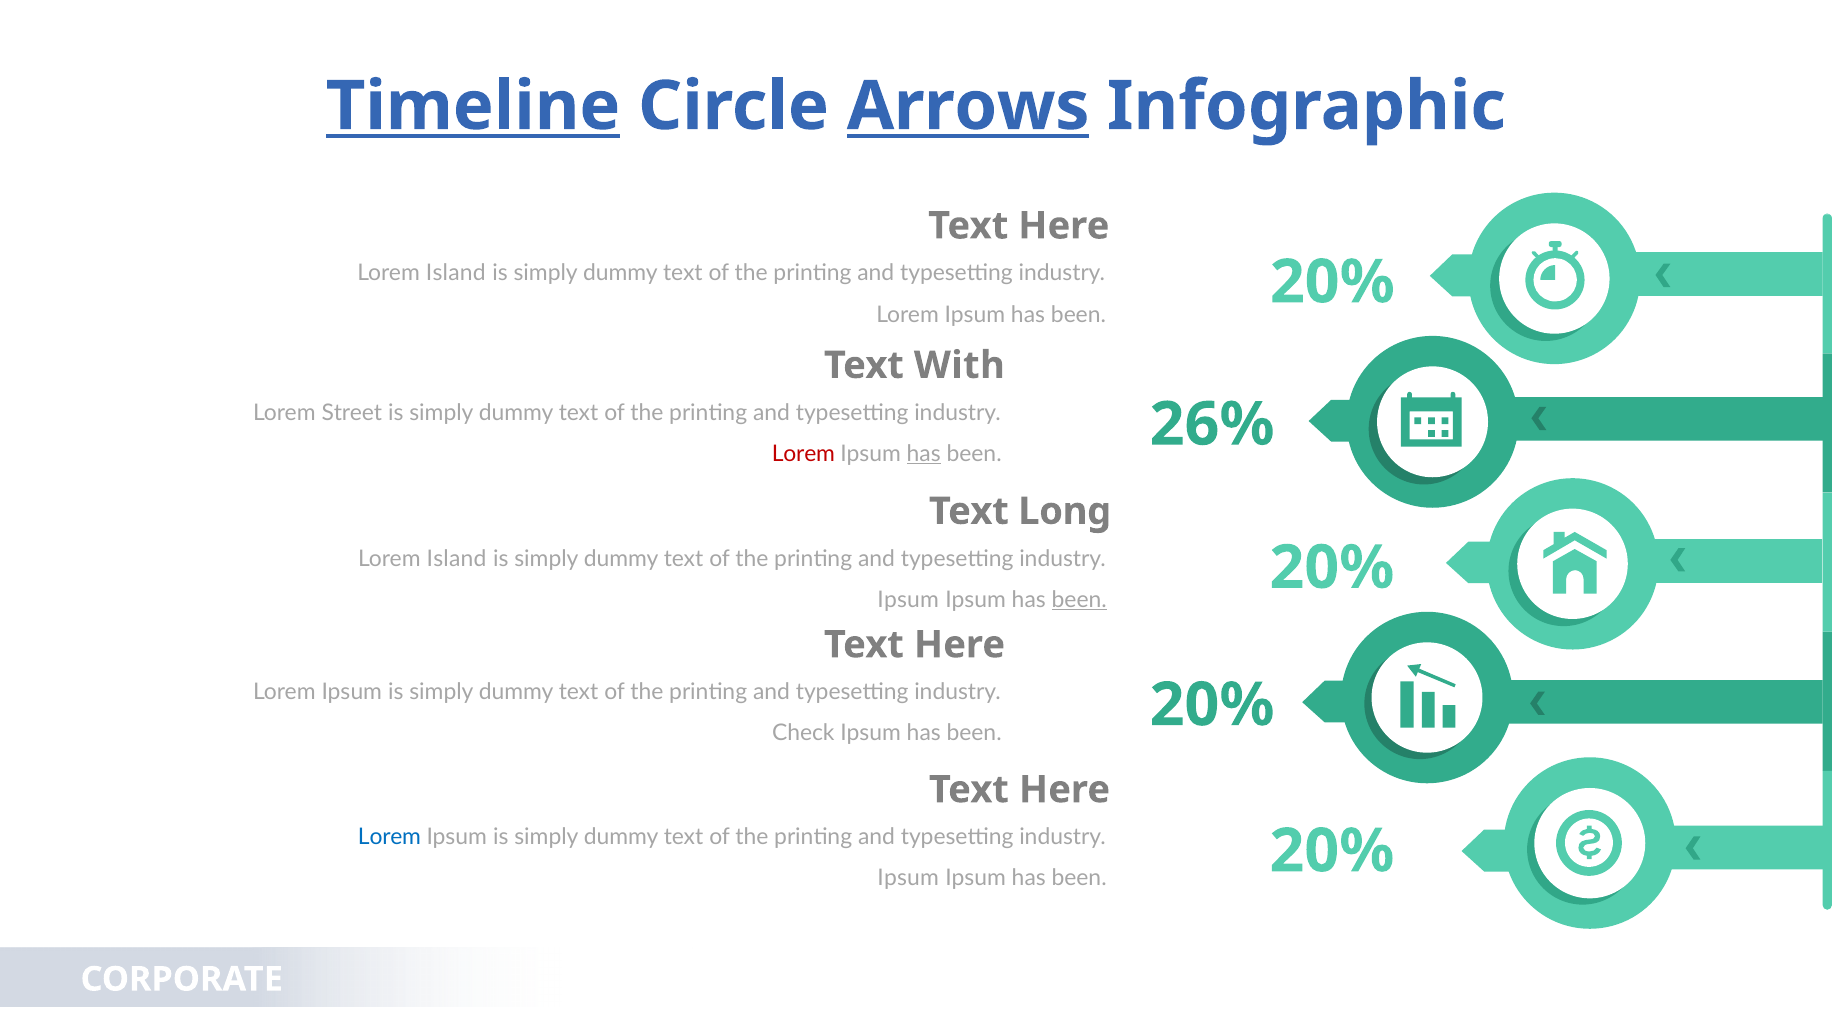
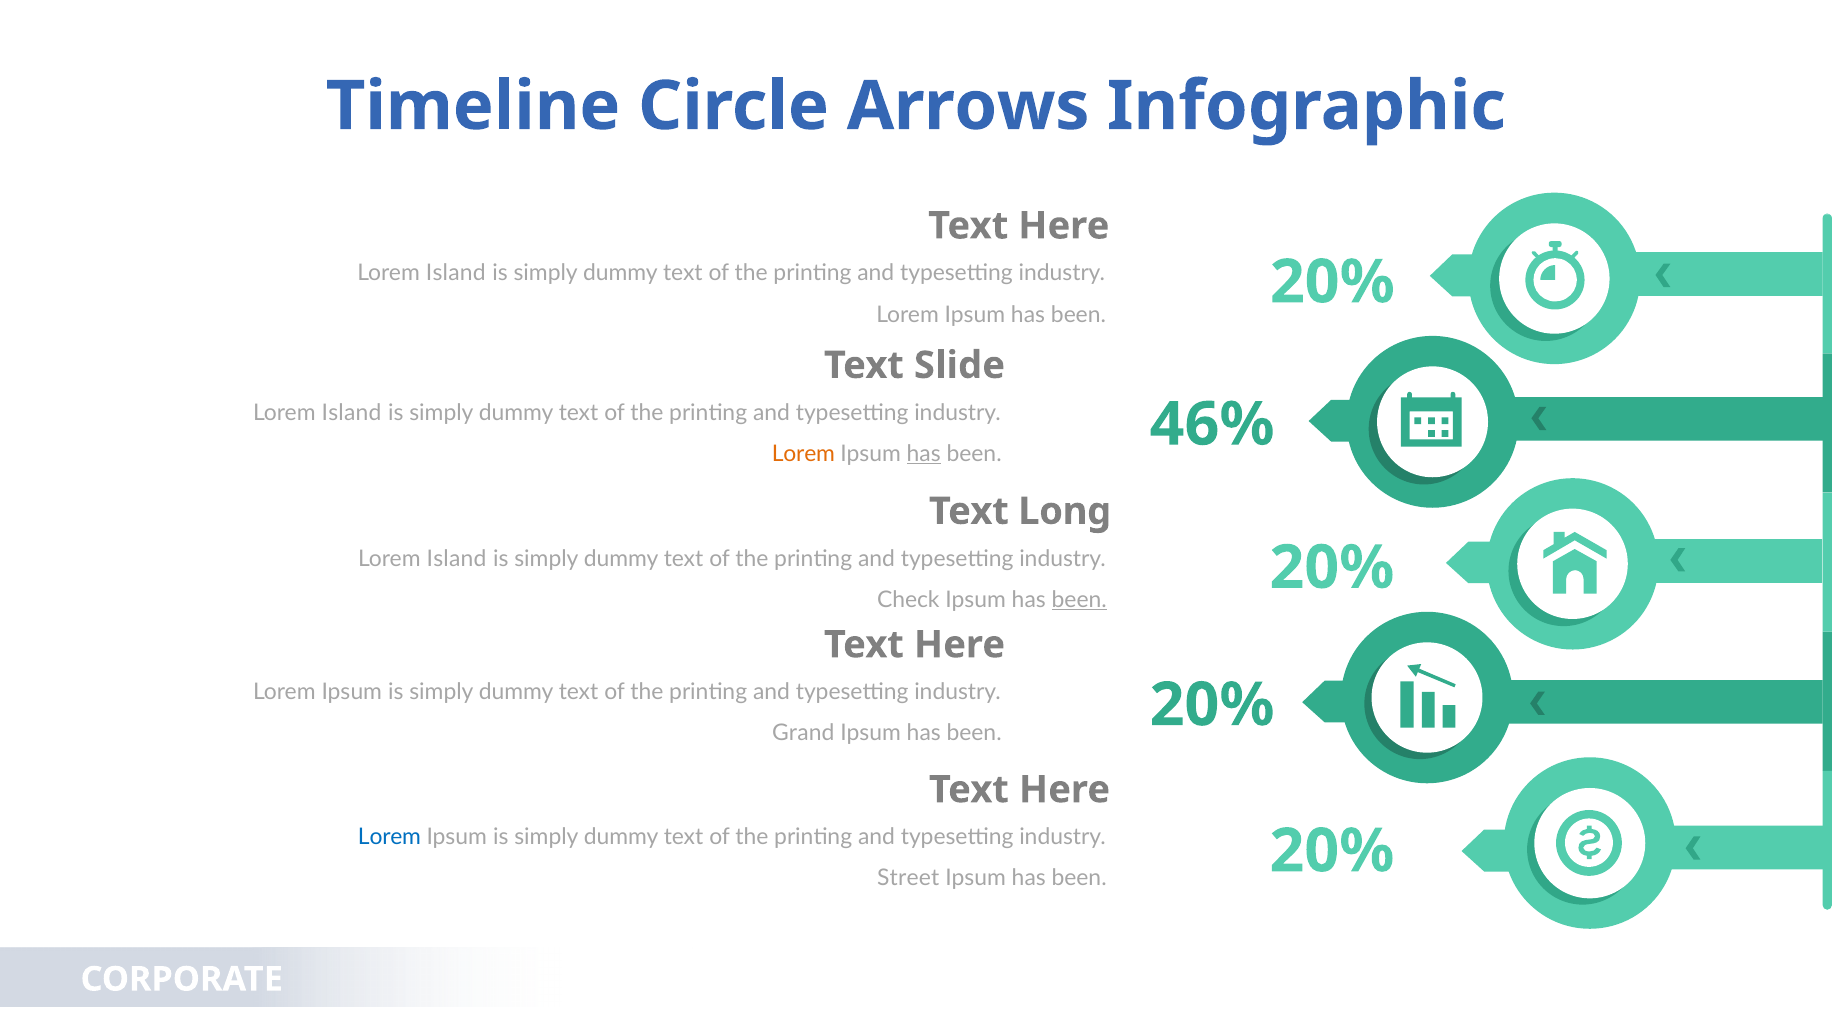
Timeline underline: present -> none (473, 106)
Arrows underline: present -> none (968, 106)
With: With -> Slide (959, 366)
Street: Street -> Island (352, 413)
26%: 26% -> 46% (1212, 425)
Lorem colour: red -> orange (803, 454)
Ipsum: Ipsum -> Check (908, 600)
Check: Check -> Grand (803, 734)
Ipsum: Ipsum -> Street (908, 879)
